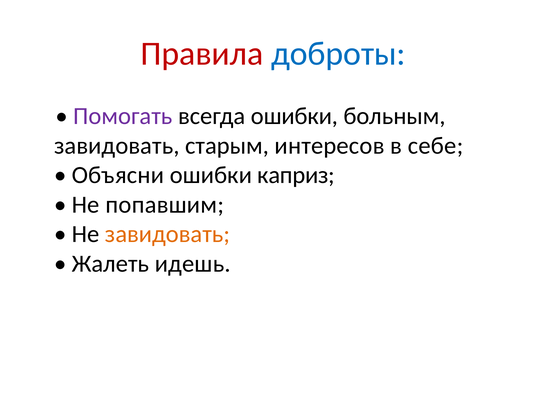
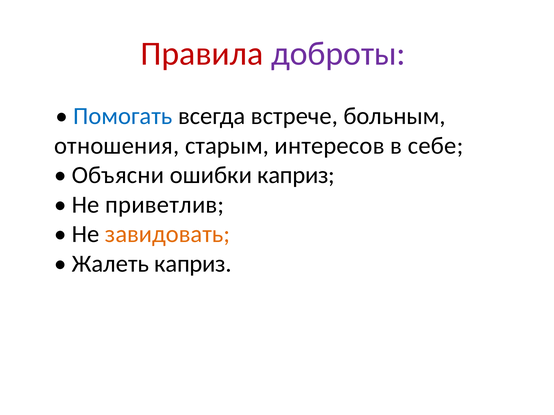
доброты colour: blue -> purple (338, 54)
Помогать colour: purple -> blue (123, 116)
всегда ошибки: ошибки -> встрече (294, 116)
завидовать: завидовать -> отношения (117, 146)
попавшим: попавшим -> приветлив (165, 205)
Жалеть идешь: идешь -> каприз (193, 264)
